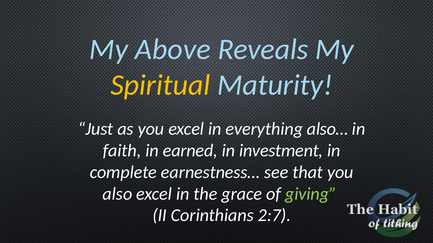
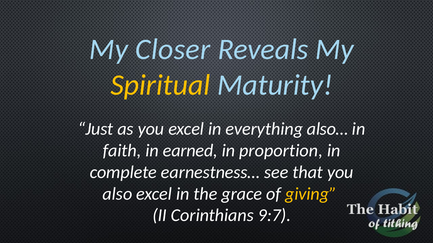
Above: Above -> Closer (173, 49)
investment: investment -> proportion (281, 151)
giving colour: light green -> yellow (311, 194)
2:7: 2:7 -> 9:7 (274, 216)
